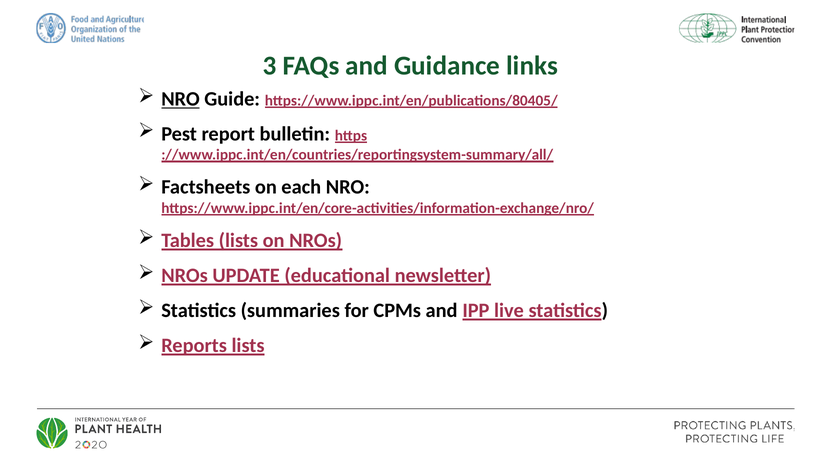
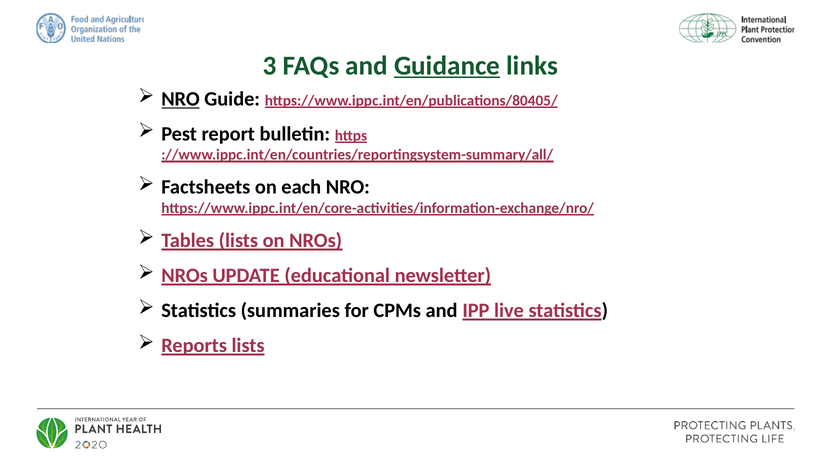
Guidance underline: none -> present (447, 66)
